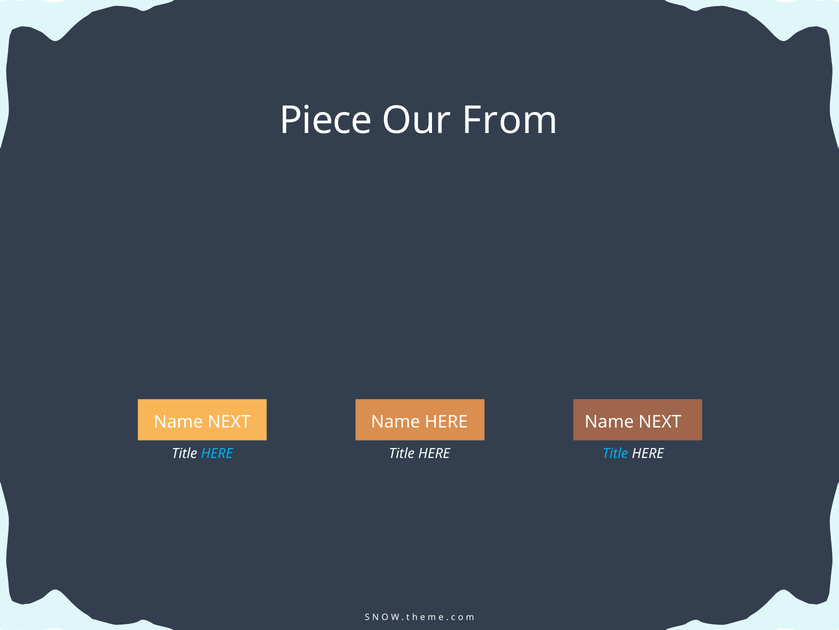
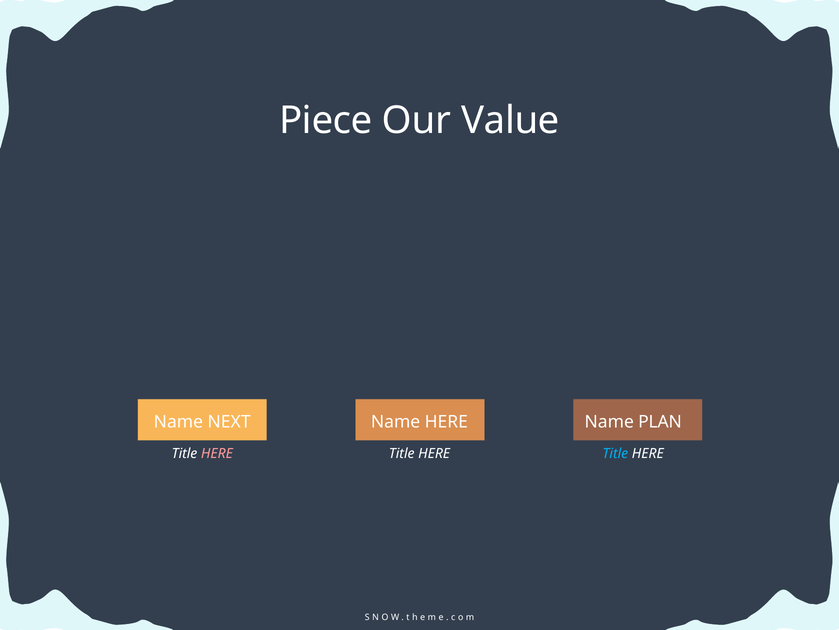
From: From -> Value (510, 120)
HERE Name NEXT: NEXT -> PLAN (660, 421)
HERE colour: light blue -> pink (217, 453)
